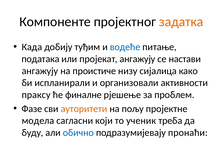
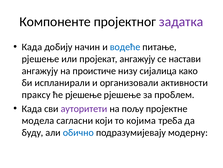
задатка colour: orange -> purple (181, 22)
туђим: туђим -> начин (87, 47)
података: података -> рјешење (40, 59)
ће финалне: финалне -> рјешење (83, 94)
Фазе: Фазе -> Када (32, 108)
ауторитети colour: orange -> purple (84, 108)
ученик: ученик -> којима (141, 120)
пронаћи: пронаћи -> модерну (188, 132)
